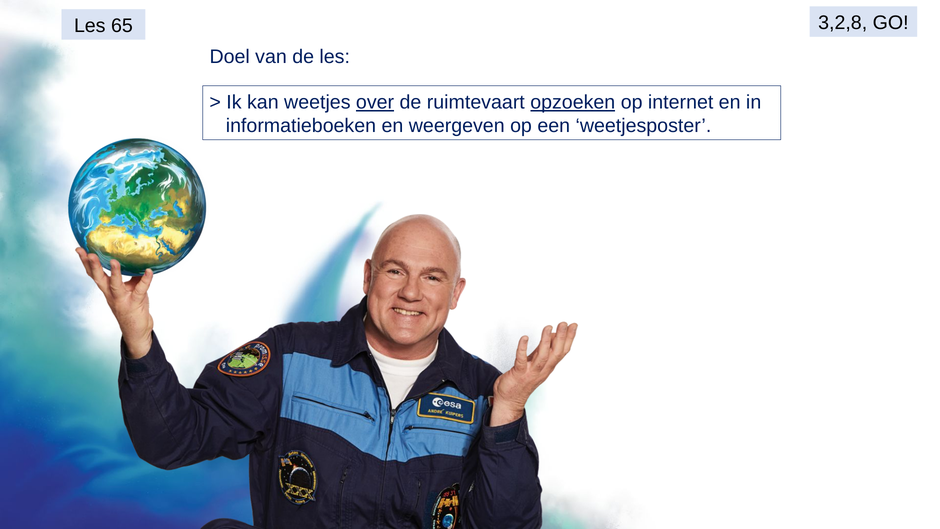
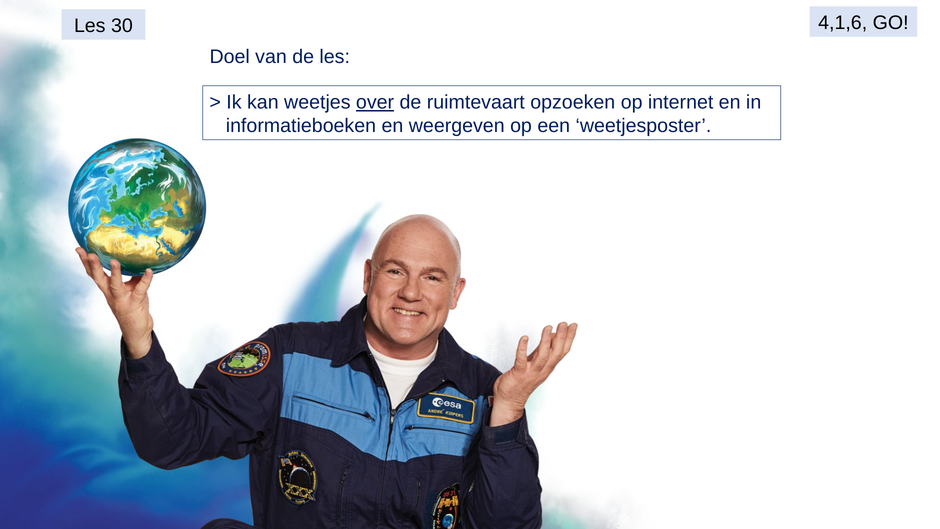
3,2,8: 3,2,8 -> 4,1,6 (843, 23)
65: 65 -> 30 (122, 26)
opzoeken underline: present -> none (573, 102)
